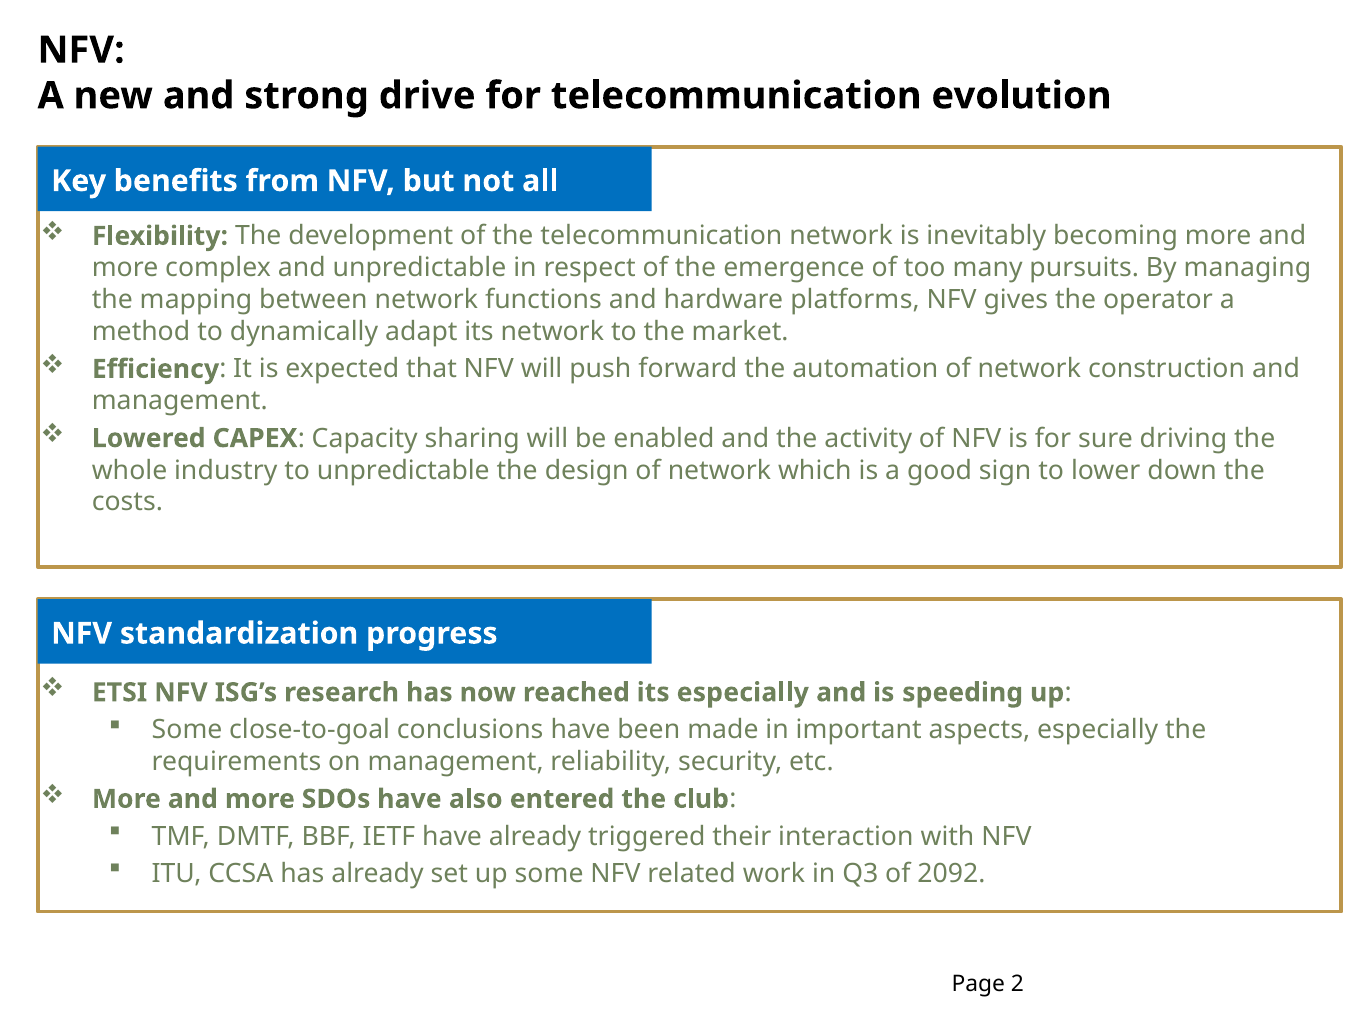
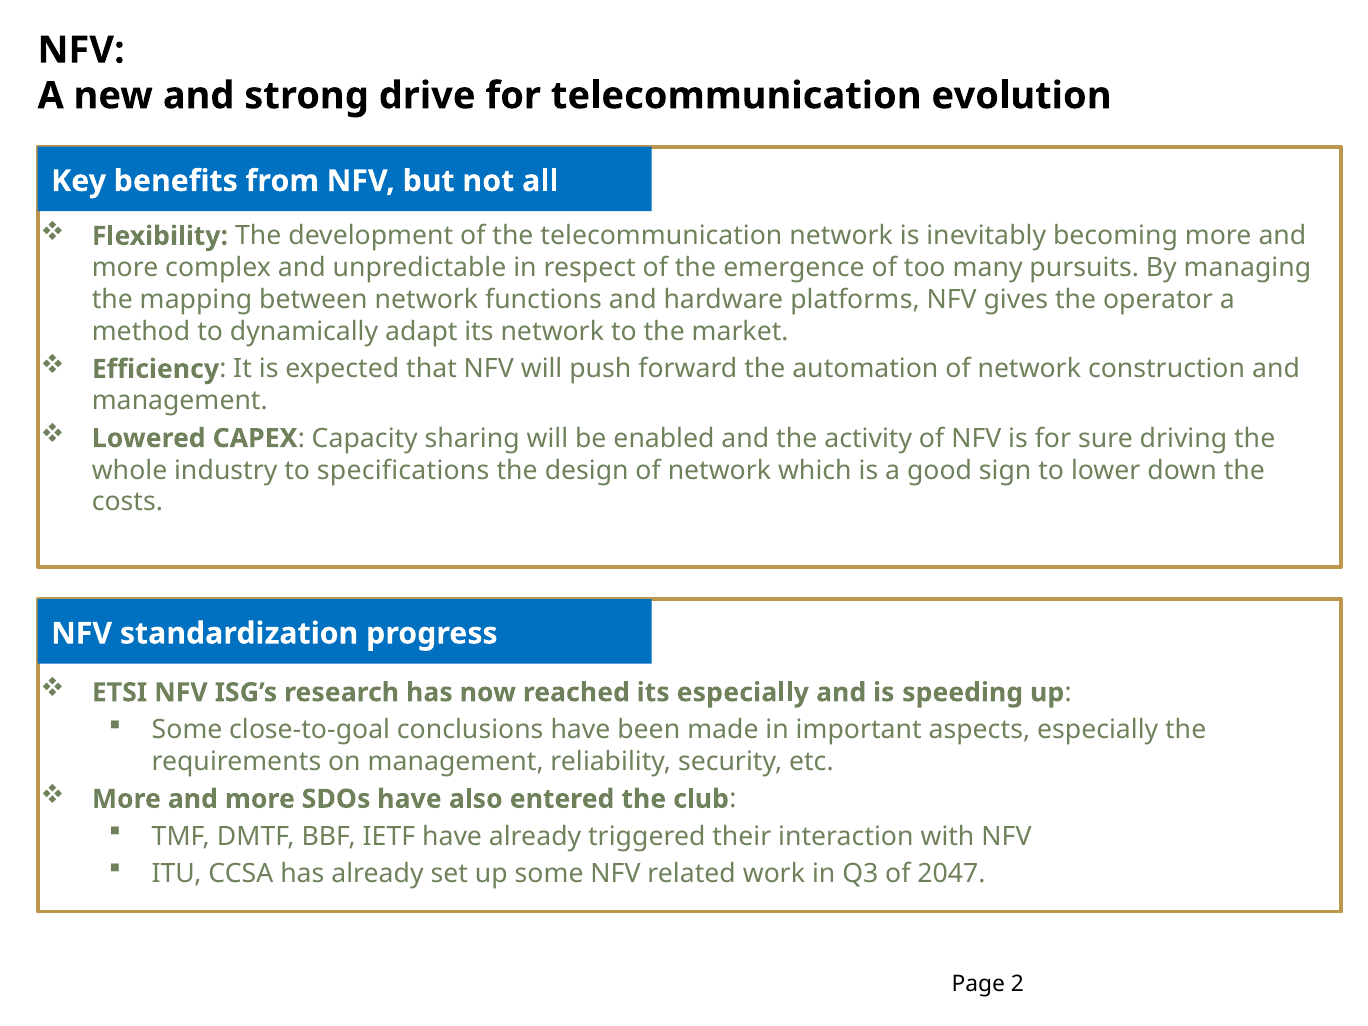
to unpredictable: unpredictable -> specifications (403, 470)
2092: 2092 -> 2047 (951, 874)
